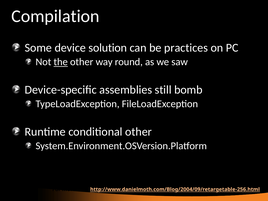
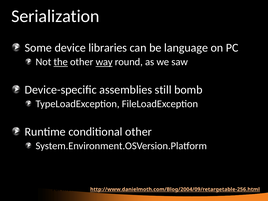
Compilation: Compilation -> Serialization (55, 16)
solution: solution -> libraries (108, 48)
practices: practices -> language (186, 48)
way underline: none -> present (104, 62)
